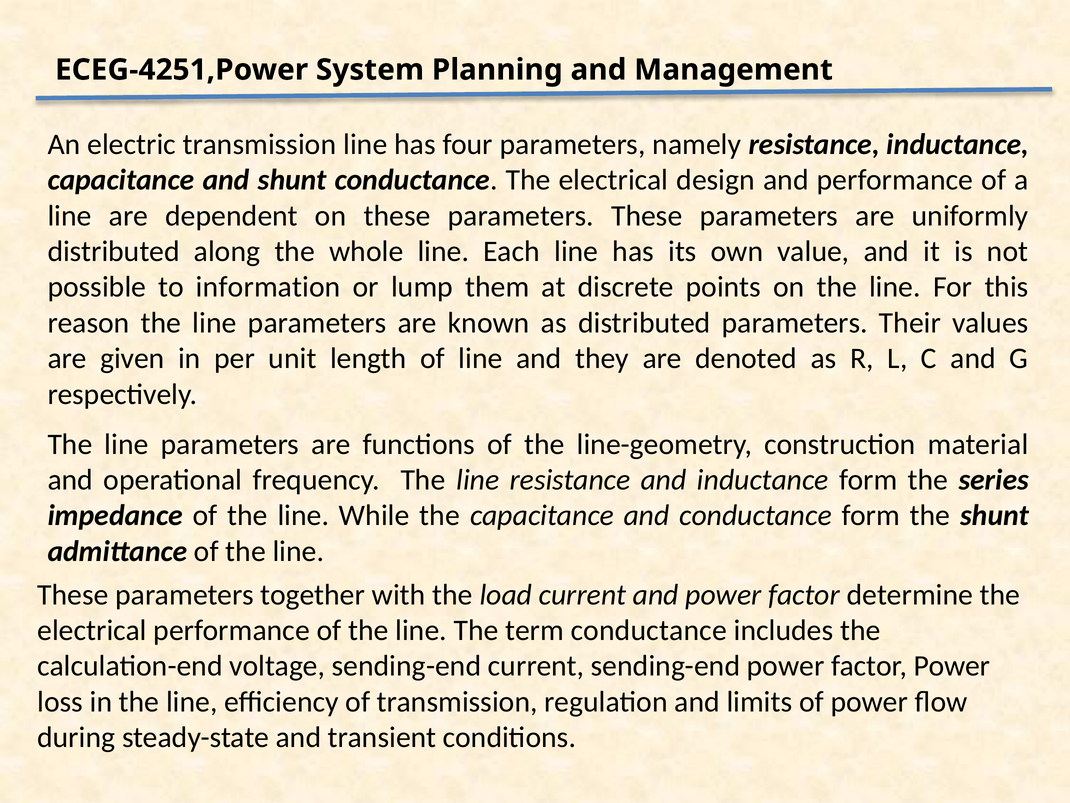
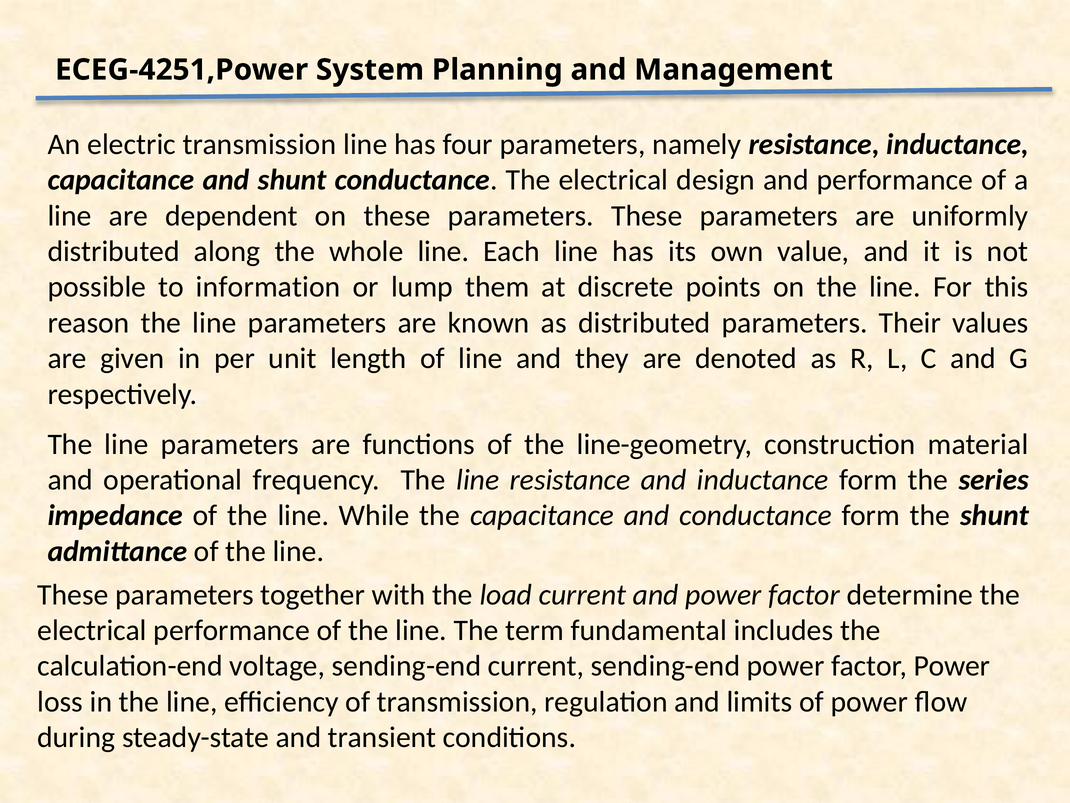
term conductance: conductance -> fundamental (649, 630)
